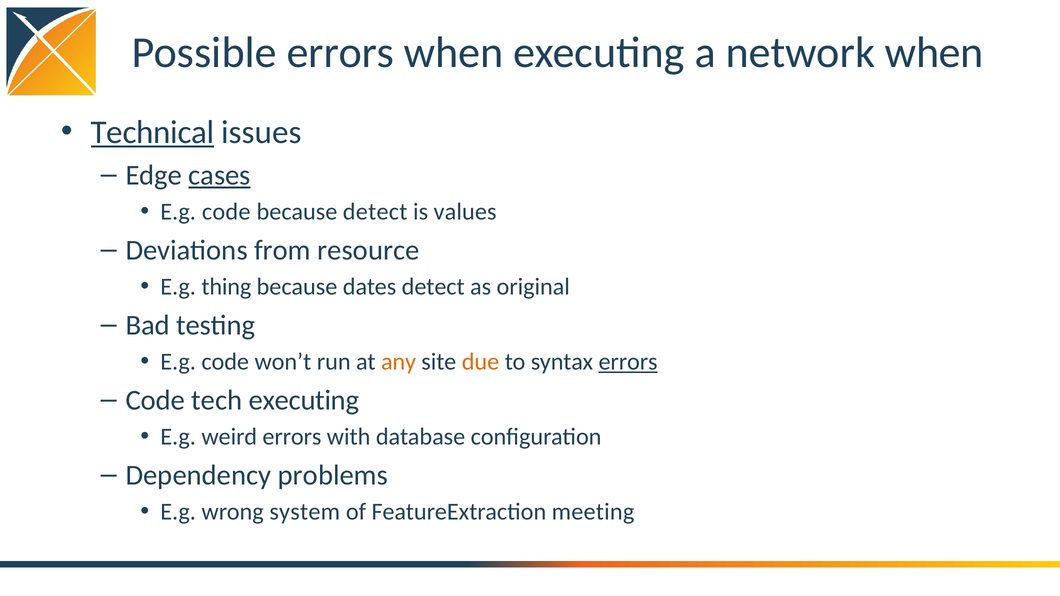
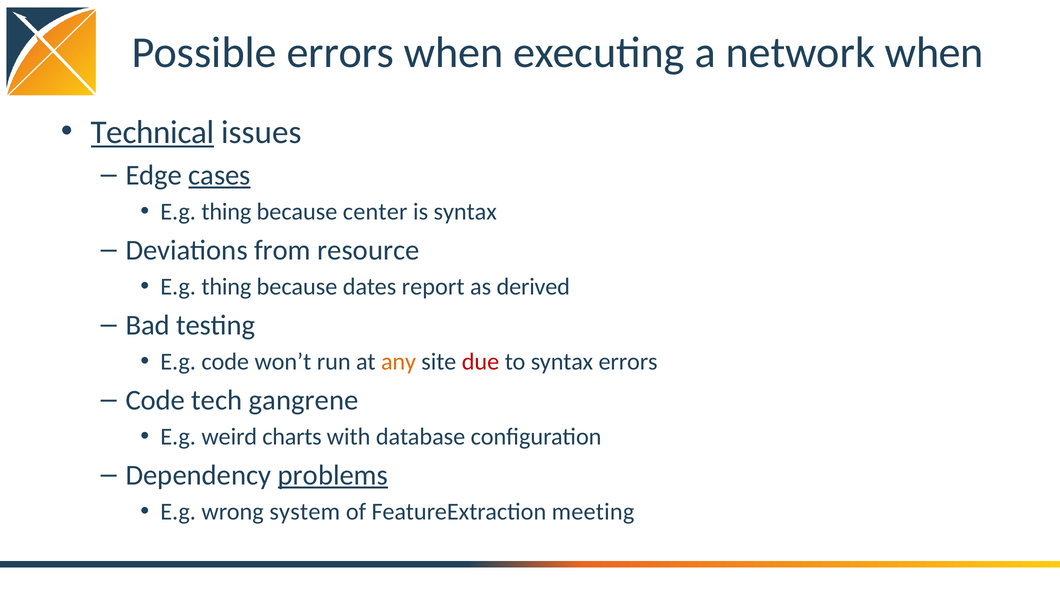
code: code -> thing (226, 212)
because detect: detect -> center (375, 212)
is values: values -> syntax (465, 212)
dates detect: detect -> report (433, 287)
original: original -> derived (533, 287)
due colour: orange -> red (481, 362)
errors underline: present -> none (628, 362)
tech executing: executing -> gangrene (304, 400)
weird errors: errors -> charts (292, 437)
problems underline: none -> present (333, 475)
